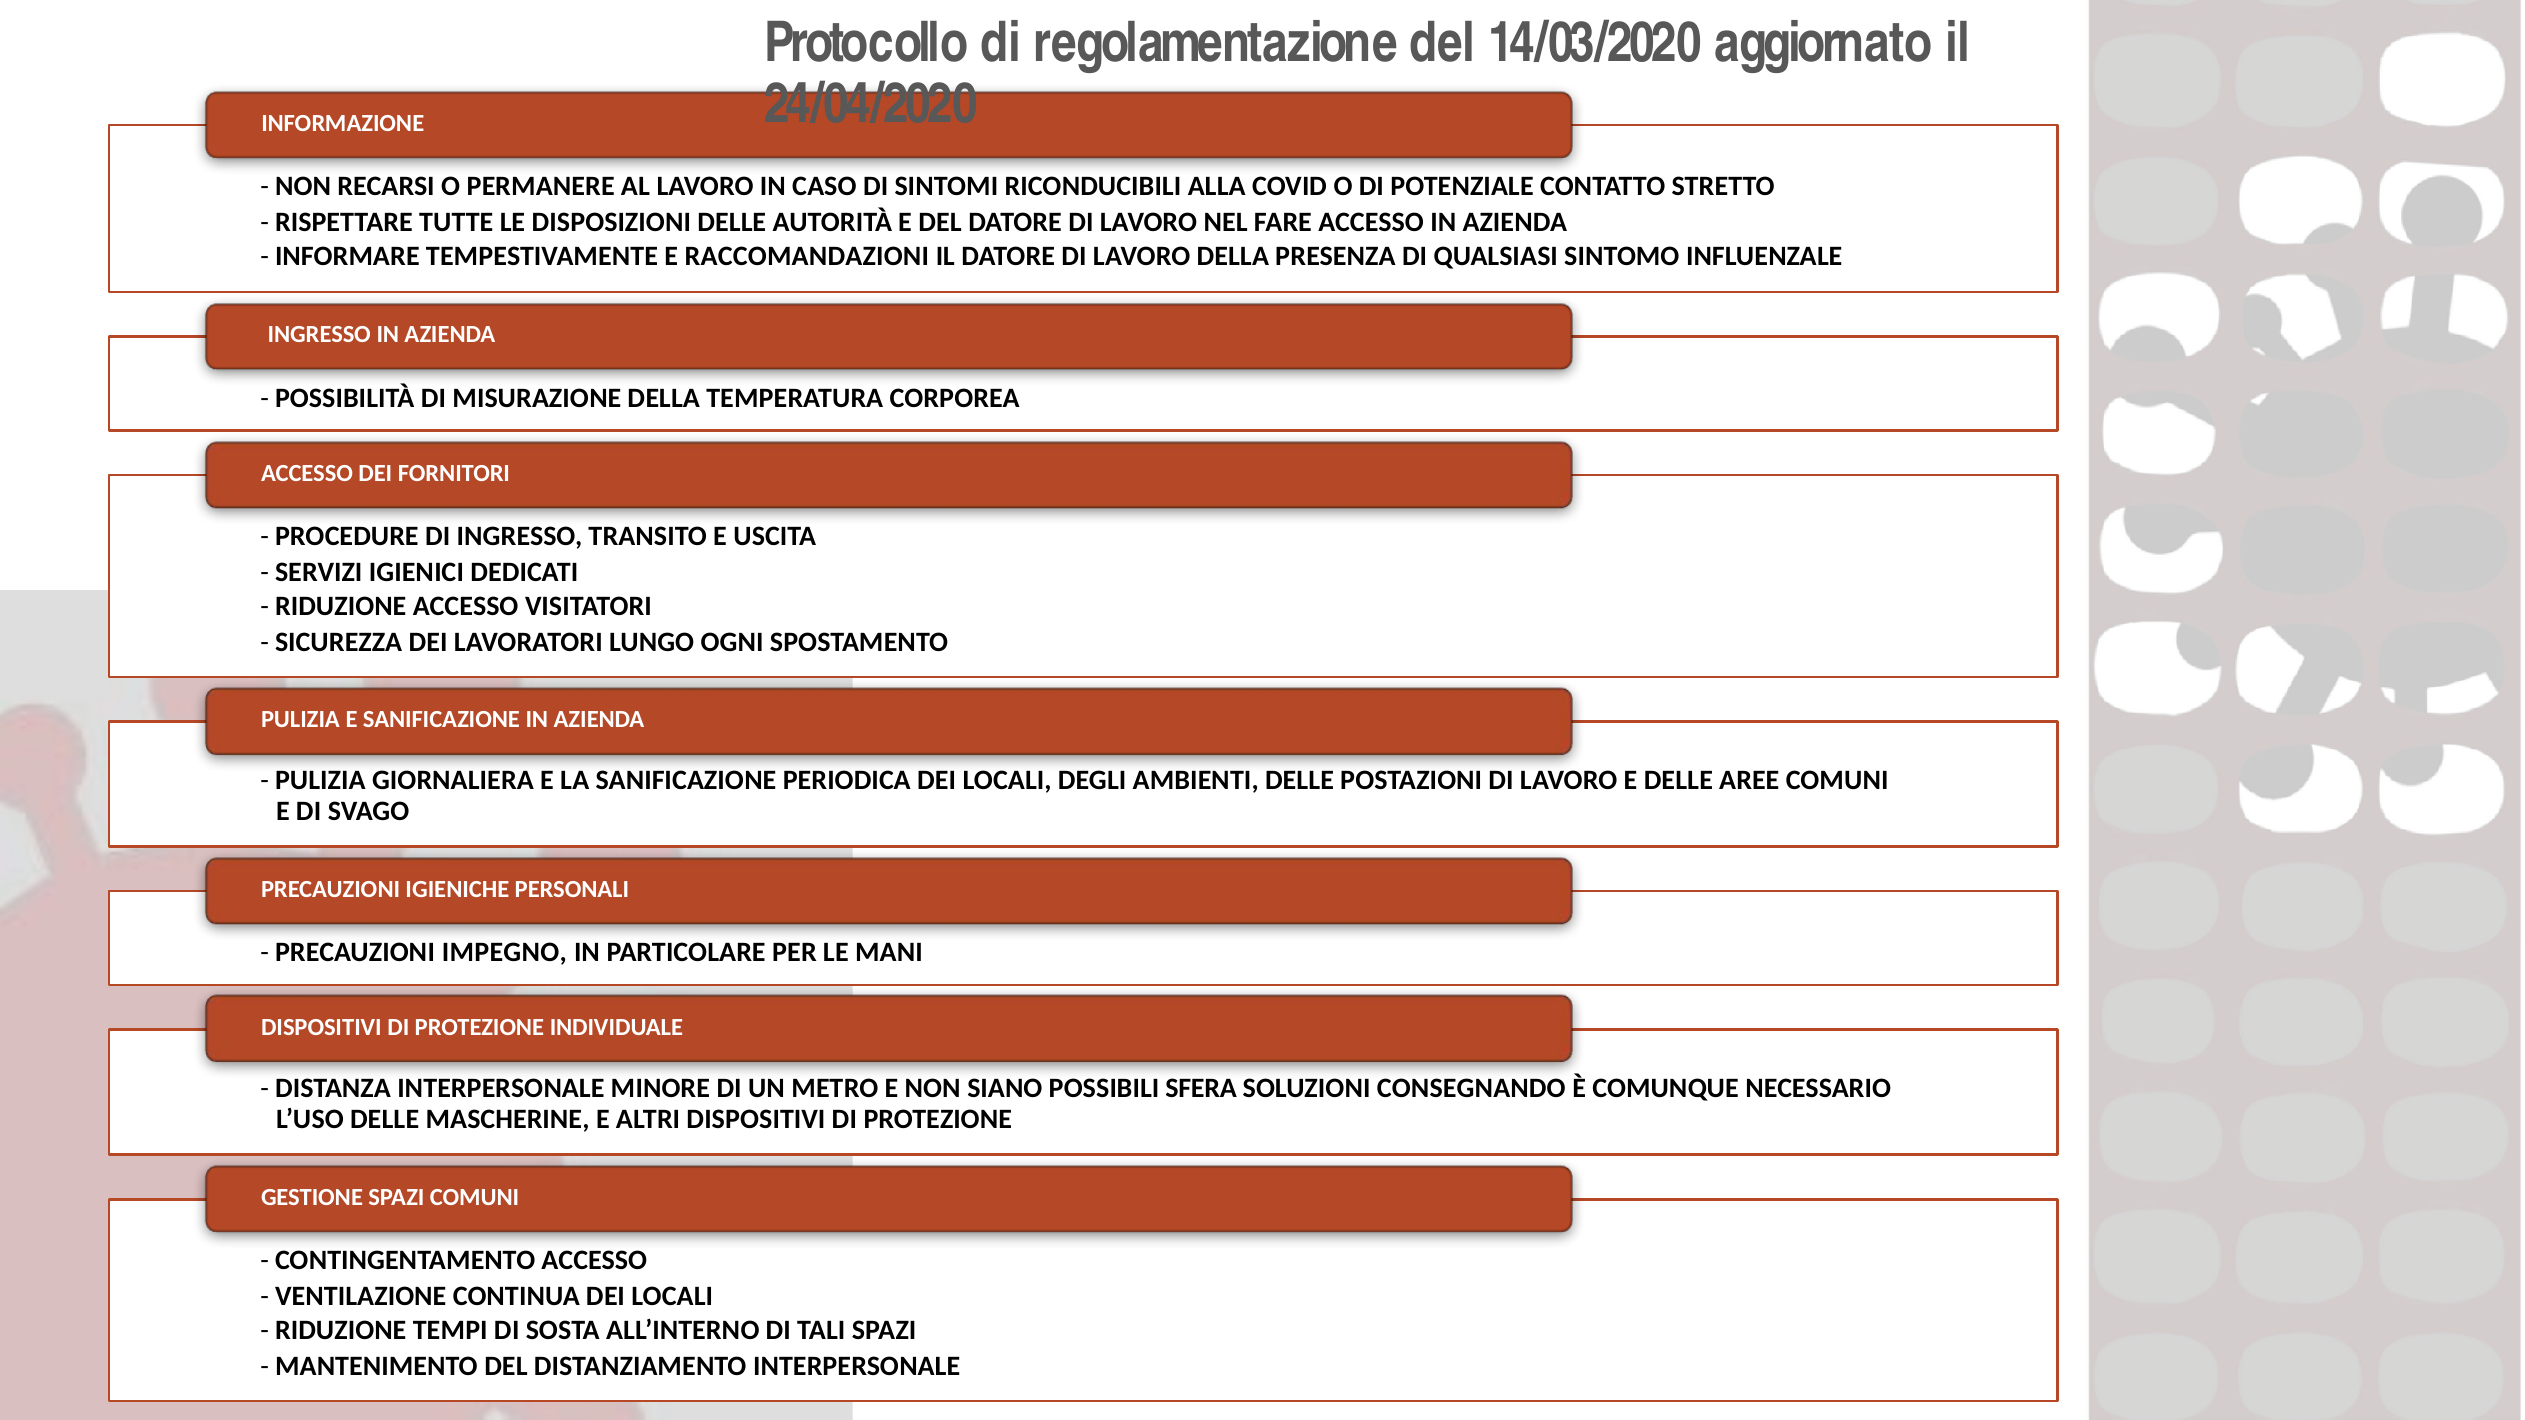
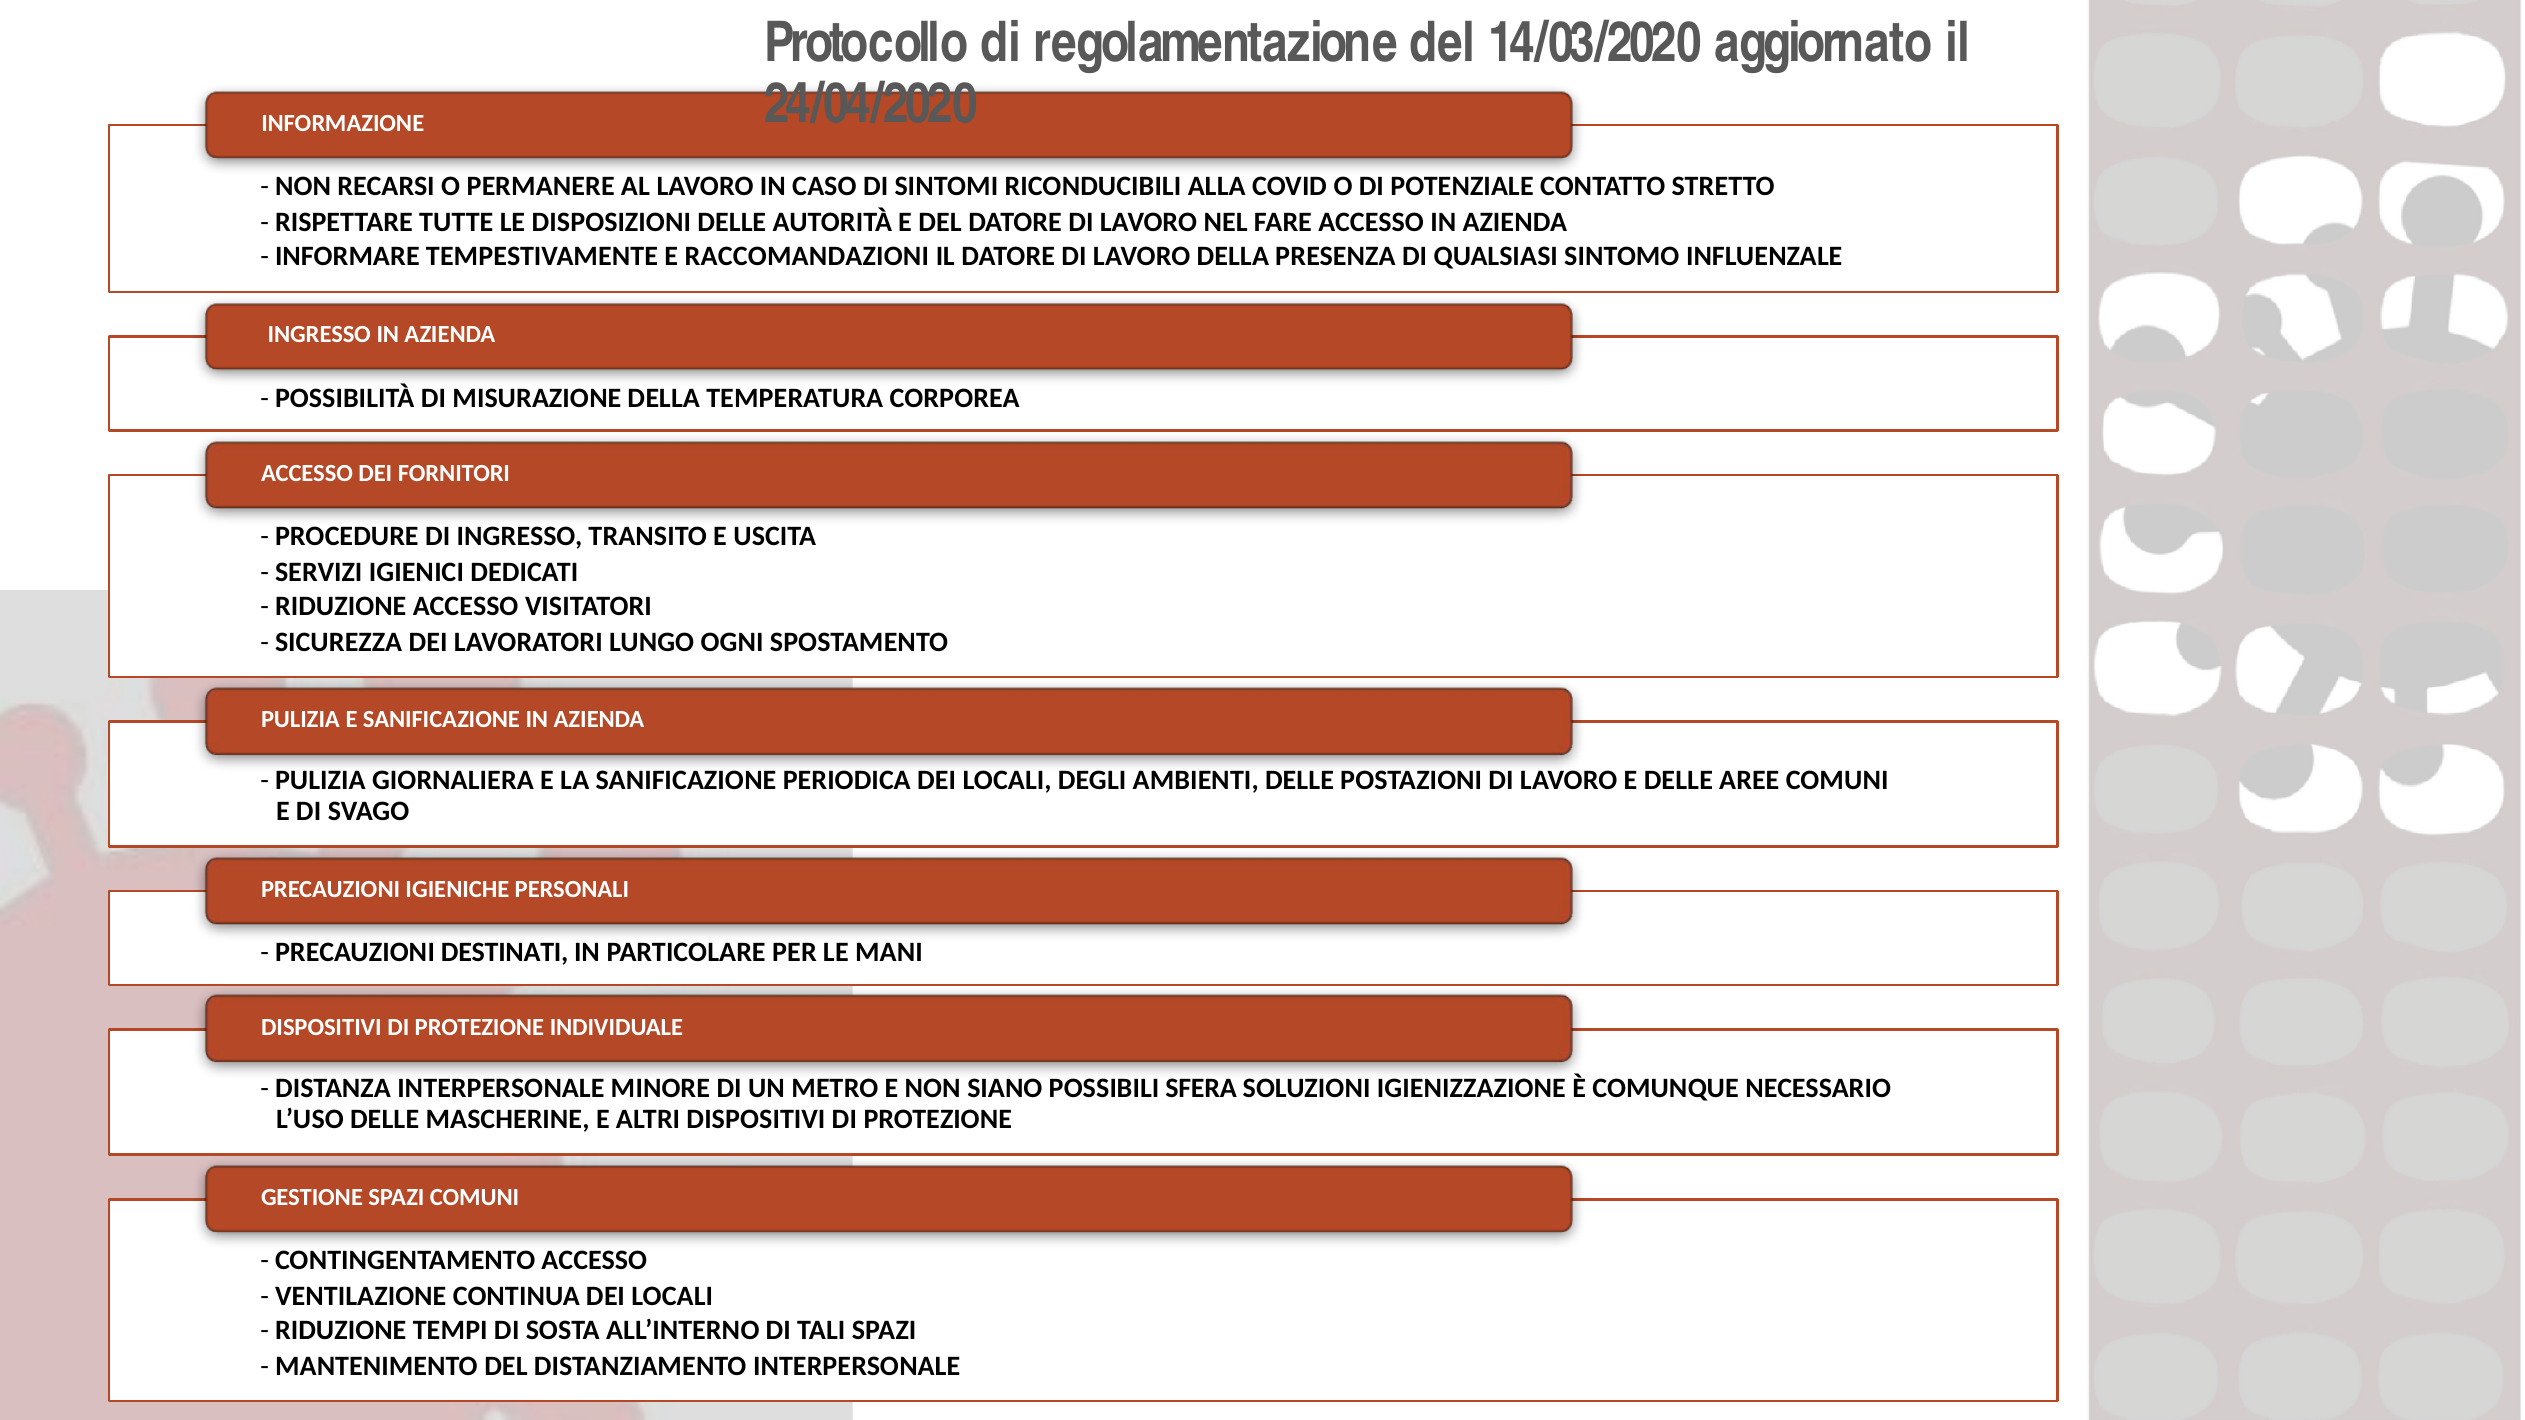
IMPEGNO: IMPEGNO -> DESTINATI (505, 953)
CONSEGNANDO: CONSEGNANDO -> IGIENIZZAZIONE (1471, 1089)
